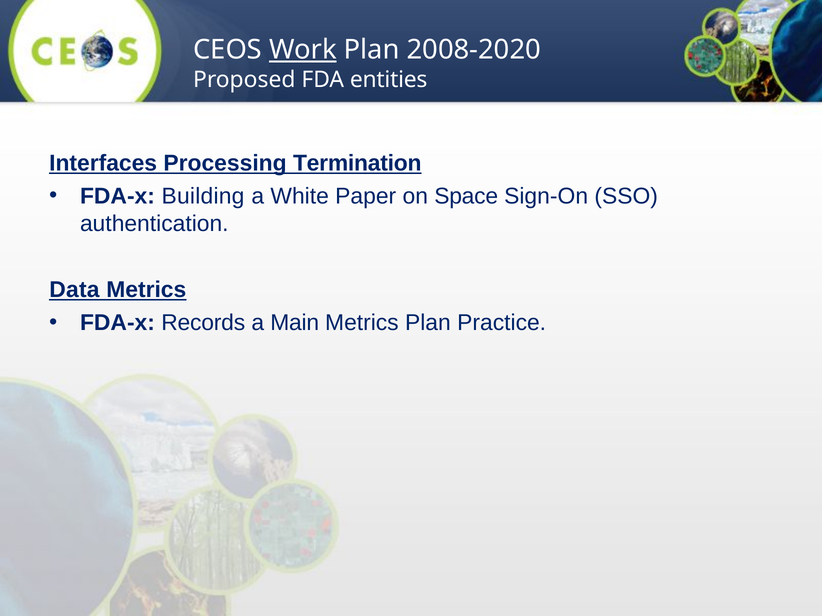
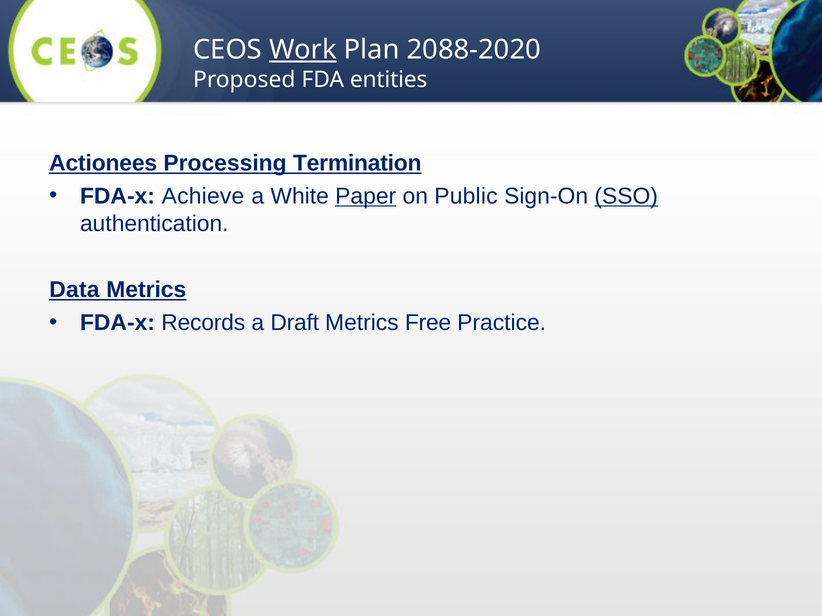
2008-2020: 2008-2020 -> 2088-2020 (474, 50)
Interfaces: Interfaces -> Actionees (103, 163)
Building: Building -> Achieve (203, 196)
Paper underline: none -> present (366, 196)
Space: Space -> Public (466, 196)
SSO underline: none -> present (626, 196)
Main: Main -> Draft (295, 323)
Metrics Plan: Plan -> Free (428, 323)
